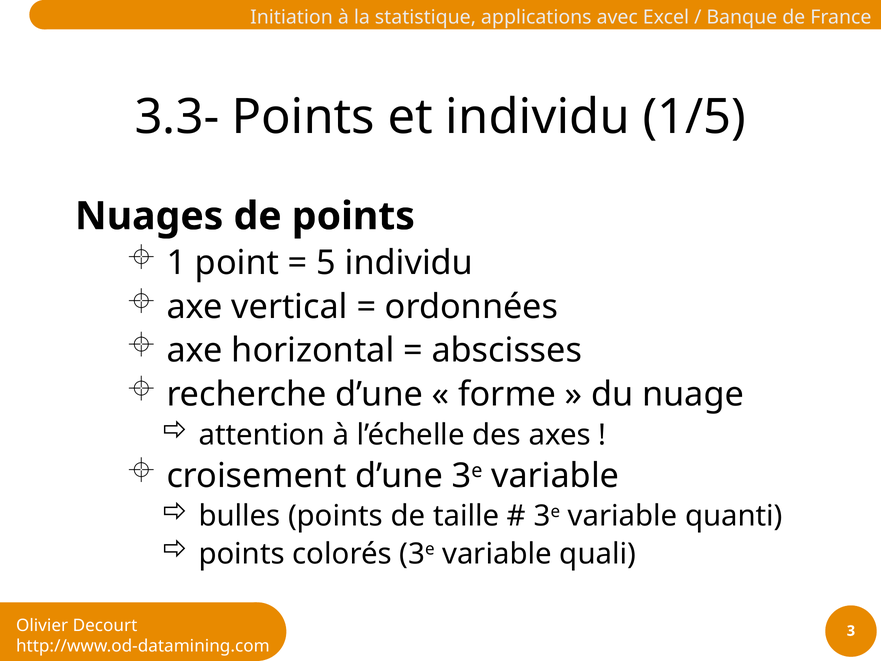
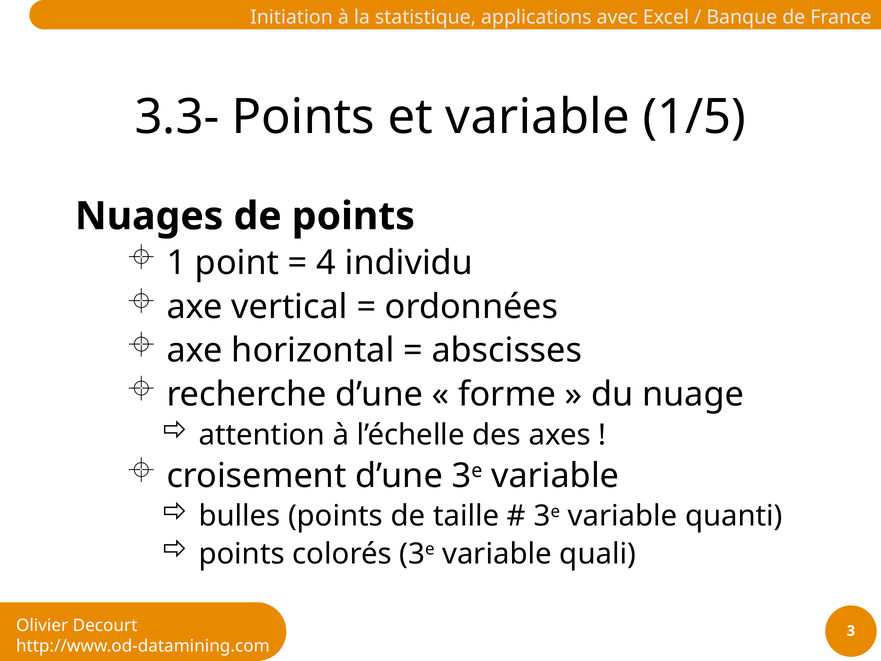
et individu: individu -> variable (538, 117)
5: 5 -> 4 (326, 263)
